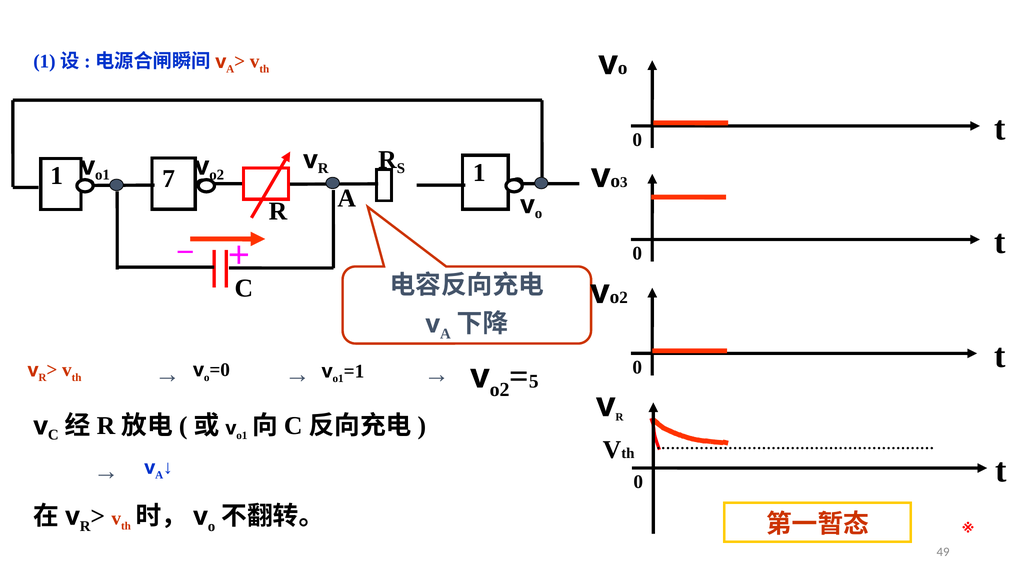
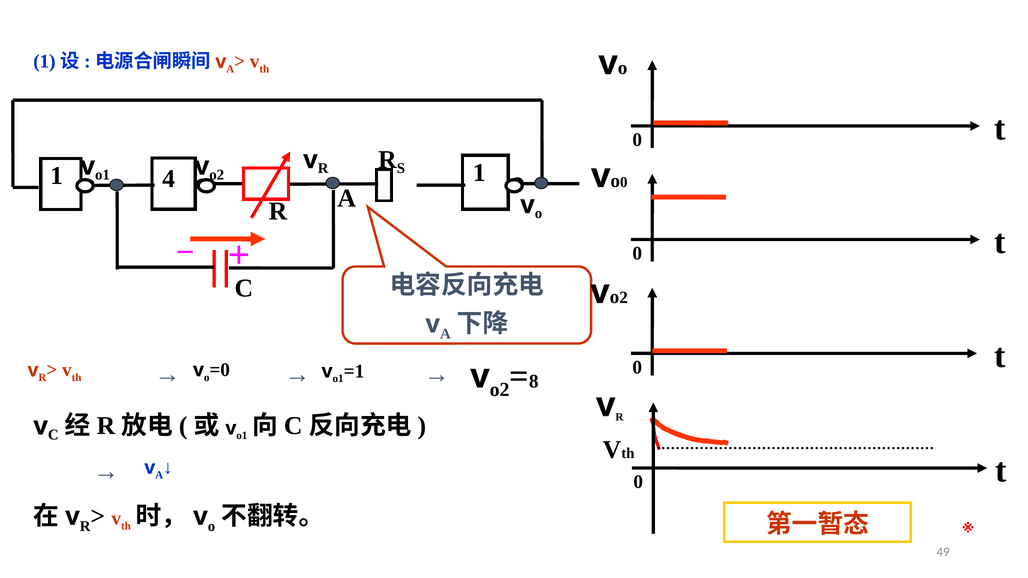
7: 7 -> 4 (169, 179)
3: 3 -> 0 (624, 182)
5: 5 -> 8 (534, 381)
